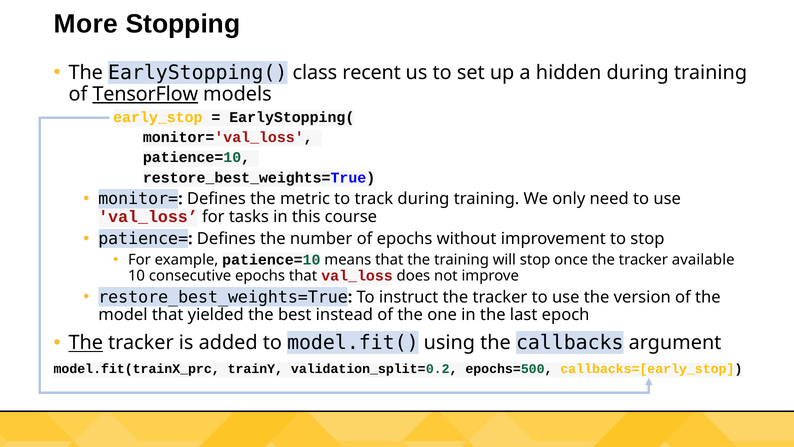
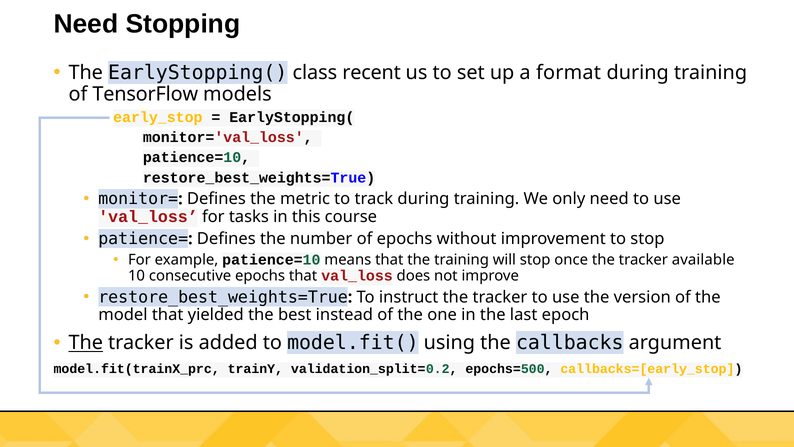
More: More -> Need (86, 24)
hidden: hidden -> format (569, 73)
TensorFlow underline: present -> none (145, 94)
